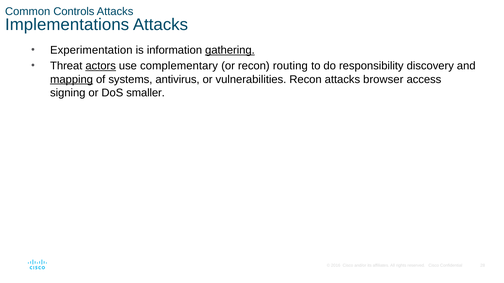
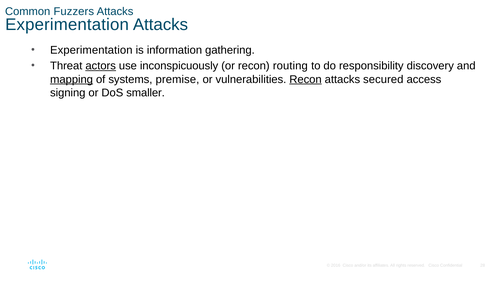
Controls: Controls -> Fuzzers (74, 12)
Implementations: Implementations -> Experimentation (67, 25)
gathering underline: present -> none (230, 50)
complementary: complementary -> inconspicuously (179, 66)
antivirus: antivirus -> premise (177, 79)
Recon underline: none -> present (306, 79)
browser: browser -> secured (383, 79)
